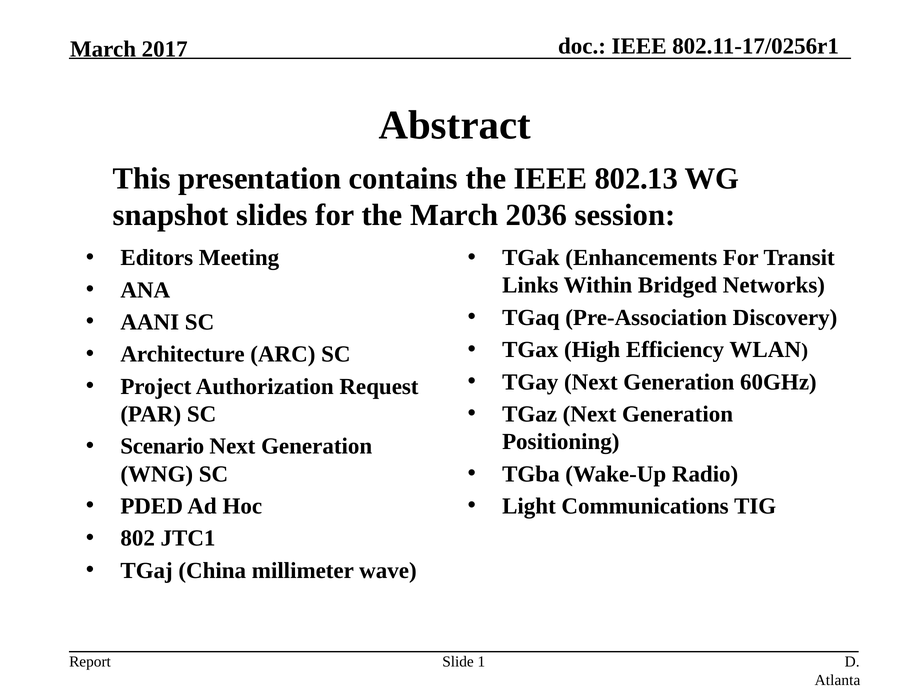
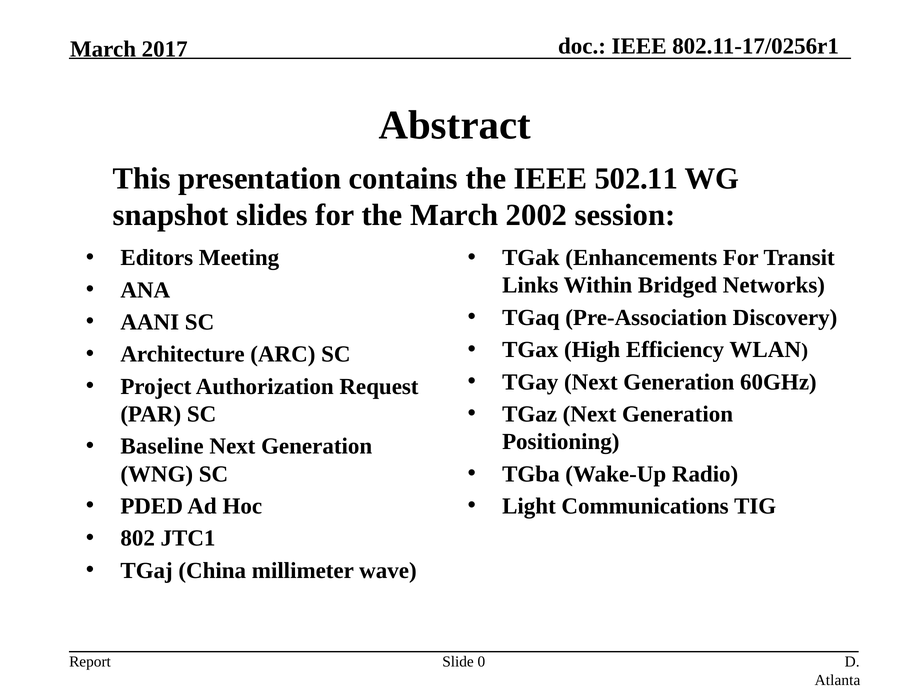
802.13: 802.13 -> 502.11 (636, 179)
2036: 2036 -> 2002 (537, 215)
Scenario: Scenario -> Baseline (162, 446)
1: 1 -> 0 (481, 662)
